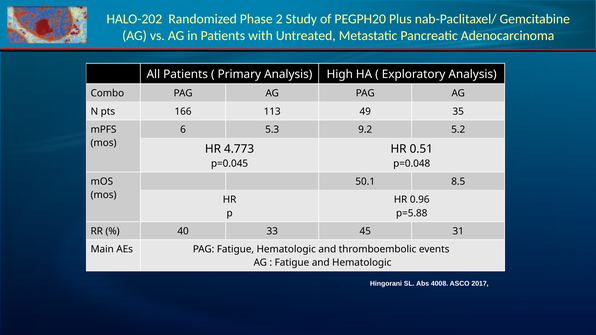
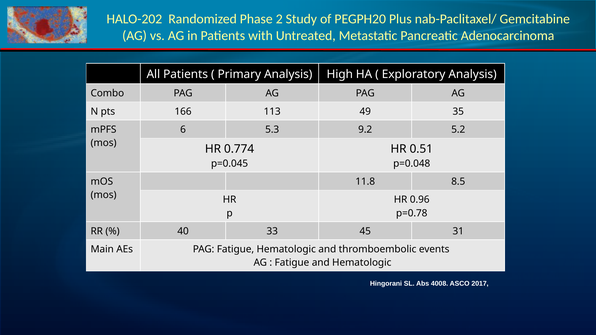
4.773: 4.773 -> 0.774 (239, 149)
50.1: 50.1 -> 11.8 (365, 182)
p=5.88: p=5.88 -> p=0.78 (412, 213)
